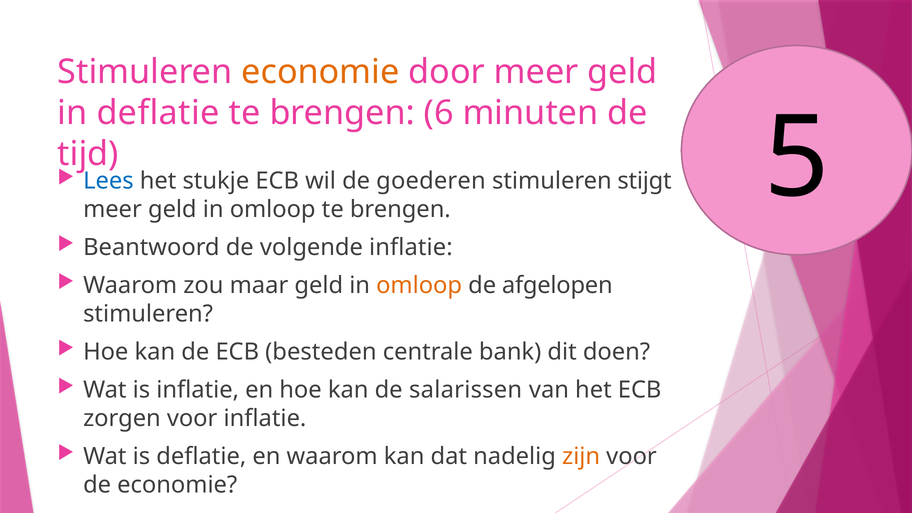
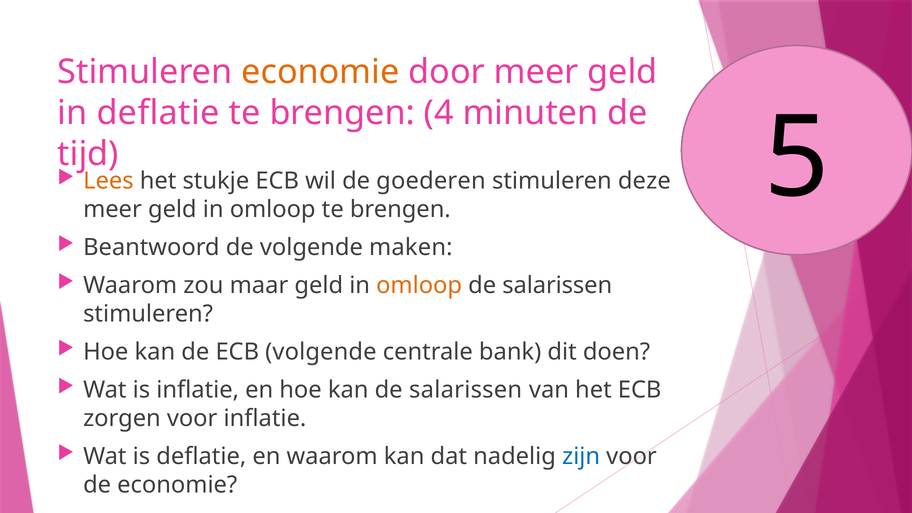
6: 6 -> 4 (439, 113)
Lees colour: blue -> orange (108, 181)
stijgt: stijgt -> deze (644, 181)
volgende inflatie: inflatie -> maken (411, 247)
afgelopen: afgelopen -> salarissen (557, 285)
ECB besteden: besteden -> volgende (321, 352)
zijn colour: orange -> blue (581, 456)
